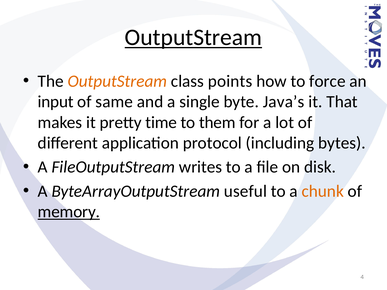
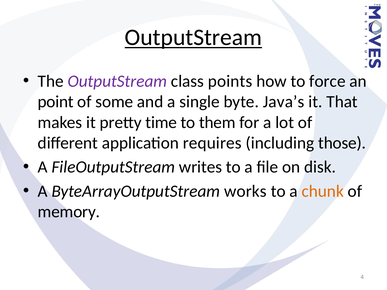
OutputStream colour: orange -> purple (117, 81)
input: input -> point (56, 102)
same: same -> some (114, 102)
protocol: protocol -> requires (212, 143)
bytes: bytes -> those (342, 143)
useful: useful -> works (245, 191)
memory underline: present -> none (69, 212)
